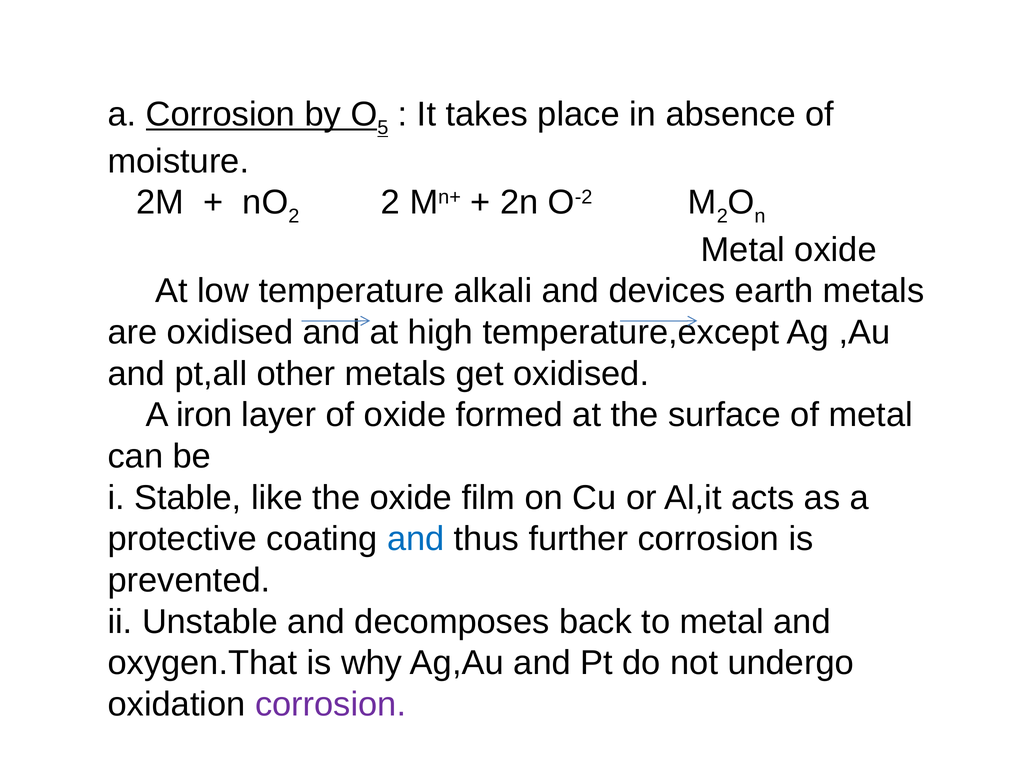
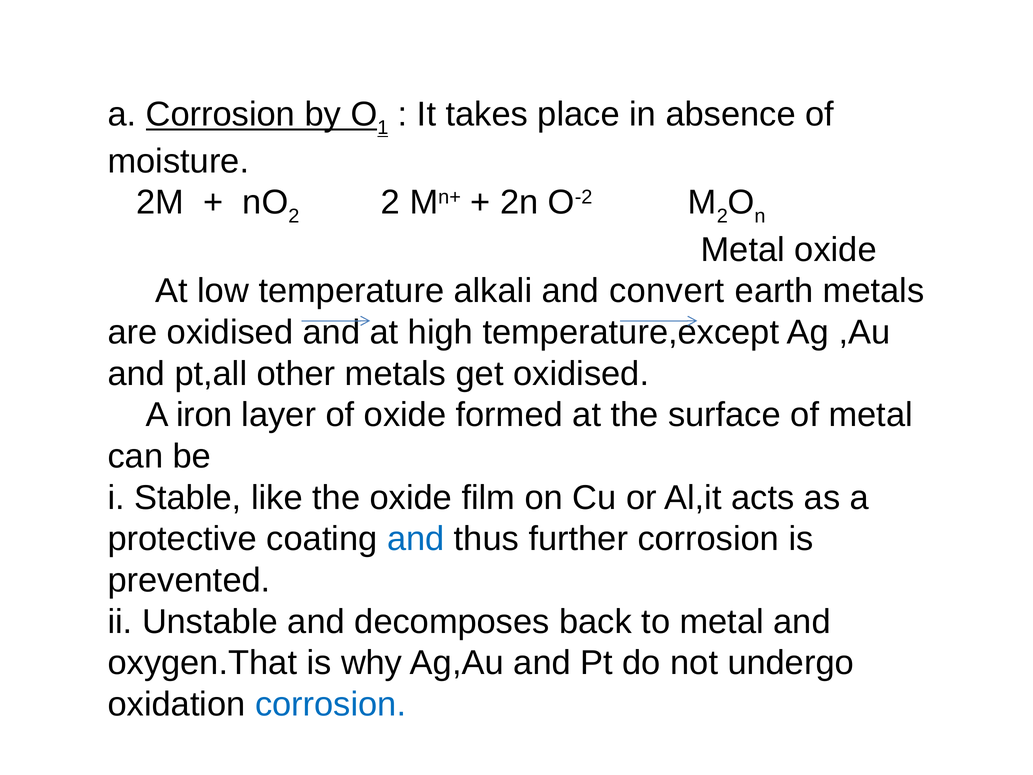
5: 5 -> 1 (383, 128)
devices: devices -> convert (667, 291)
corrosion colour: purple -> blue (331, 704)
